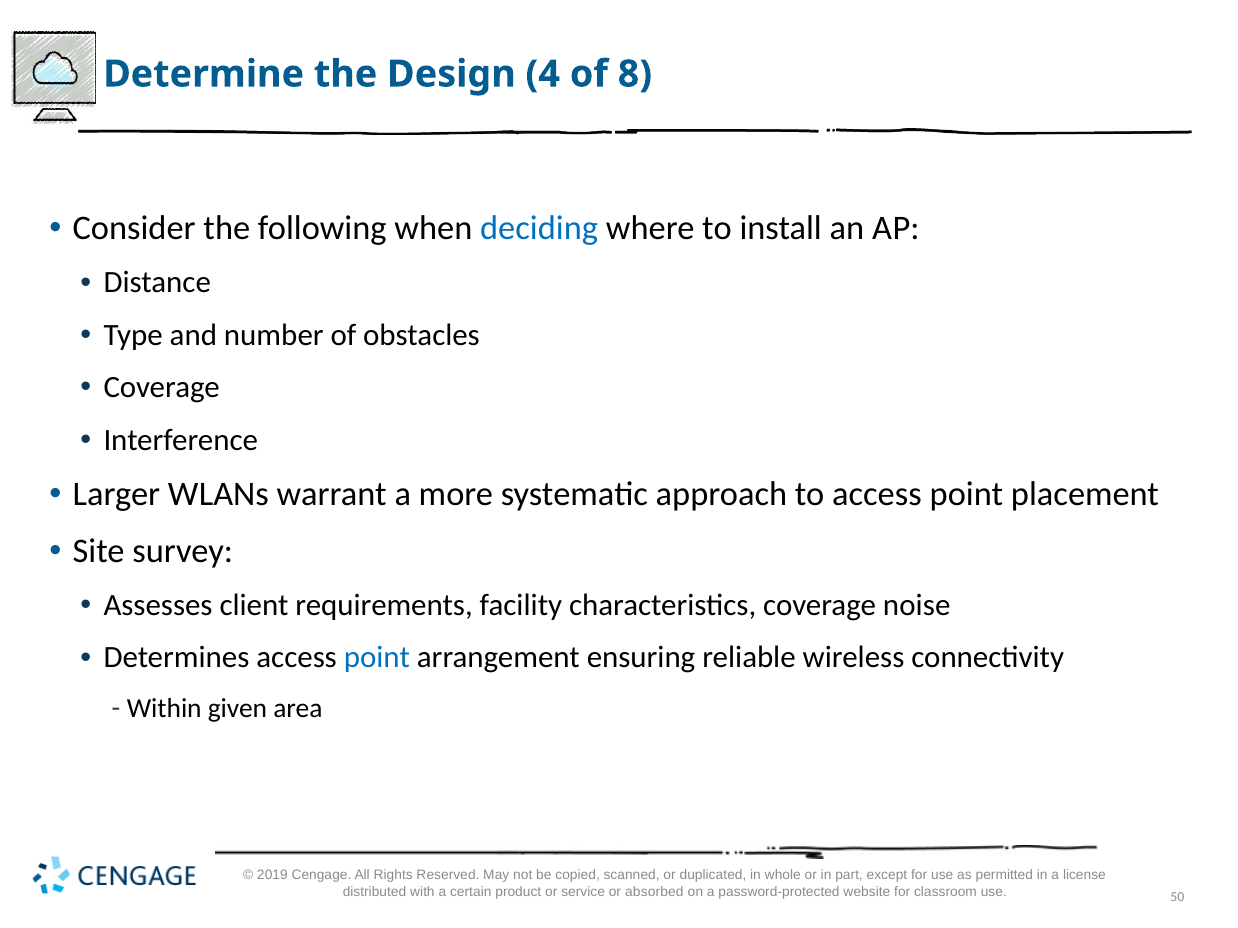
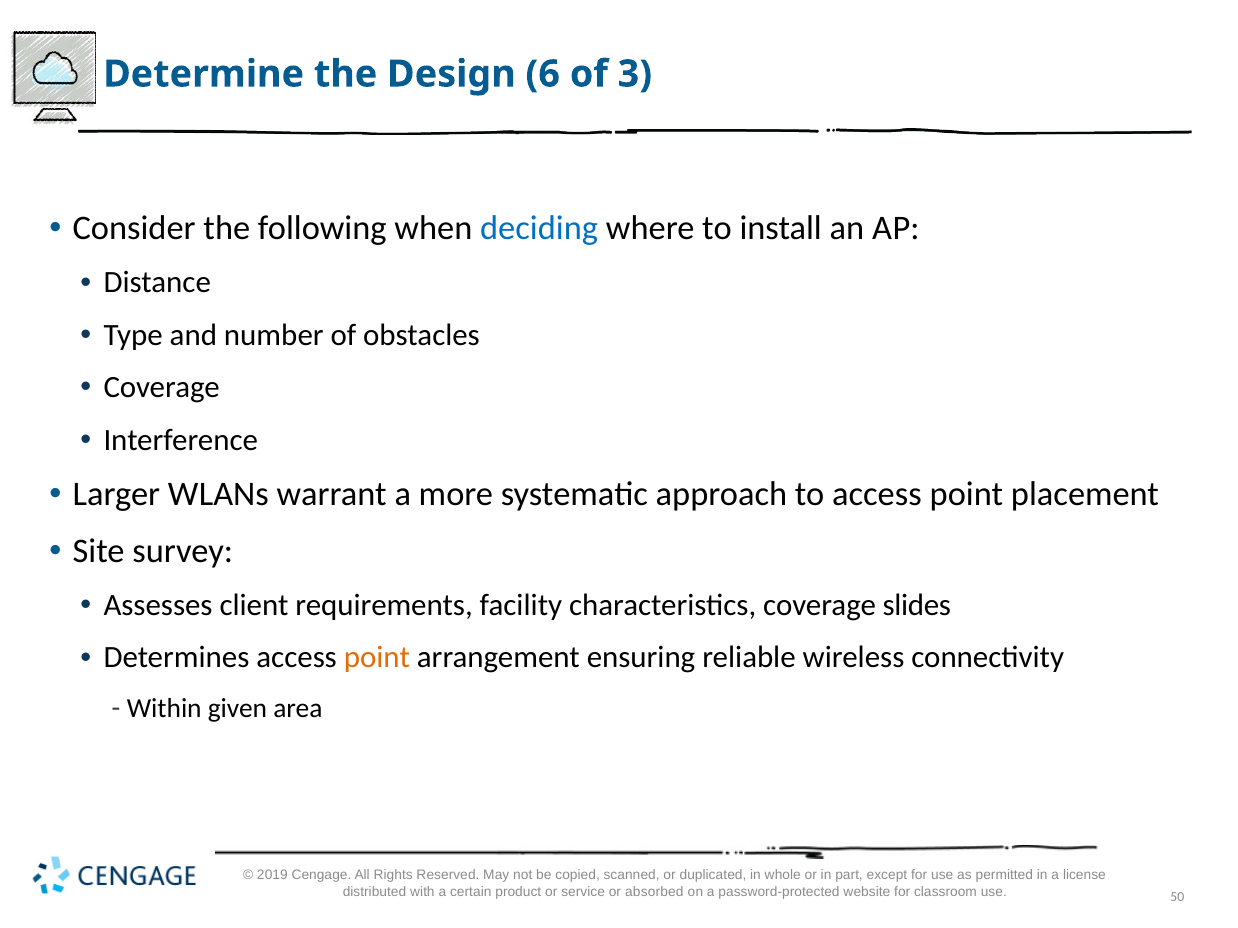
4: 4 -> 6 (543, 74)
8: 8 -> 3 (635, 74)
noise: noise -> slides (917, 606)
point colour: blue -> orange (377, 658)
